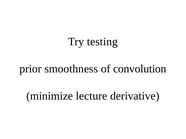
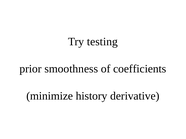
convolution: convolution -> coefficients (140, 69)
lecture: lecture -> history (92, 96)
